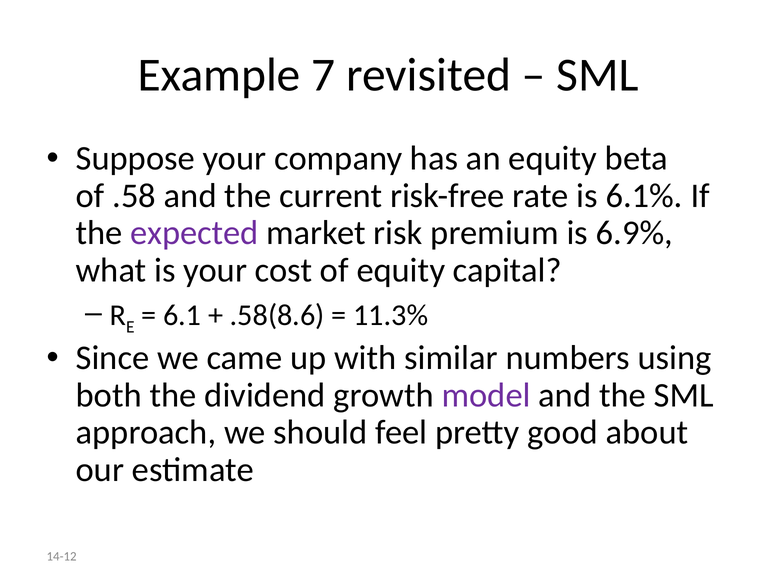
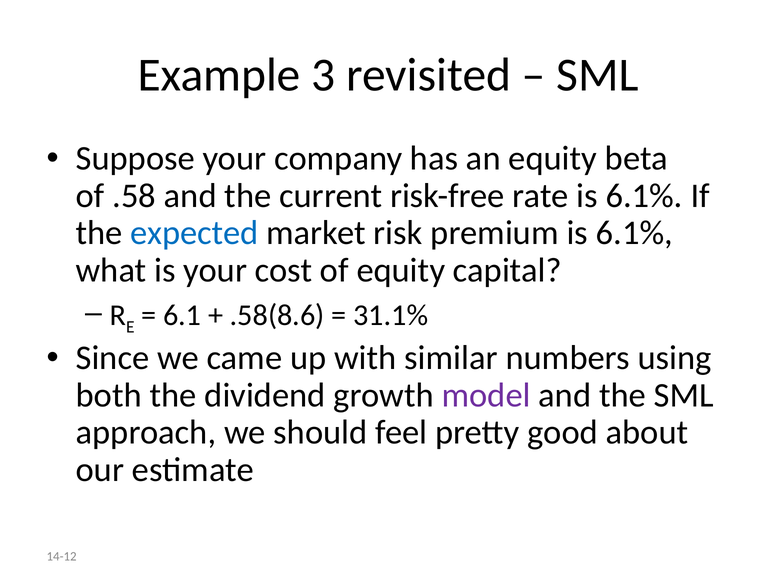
7: 7 -> 3 (323, 75)
expected colour: purple -> blue (194, 233)
premium is 6.9%: 6.9% -> 6.1% (634, 233)
11.3%: 11.3% -> 31.1% (391, 315)
